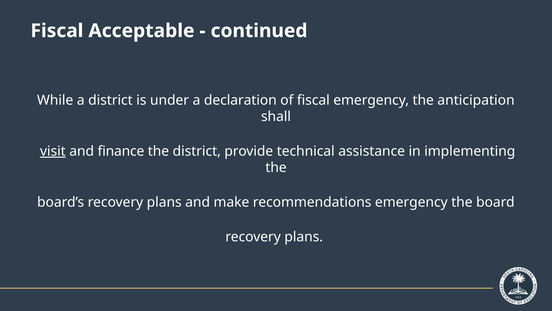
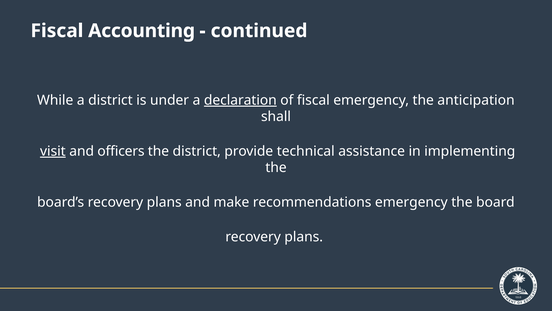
Acceptable: Acceptable -> Accounting (142, 31)
declaration underline: none -> present (240, 100)
finance: finance -> officers (121, 151)
